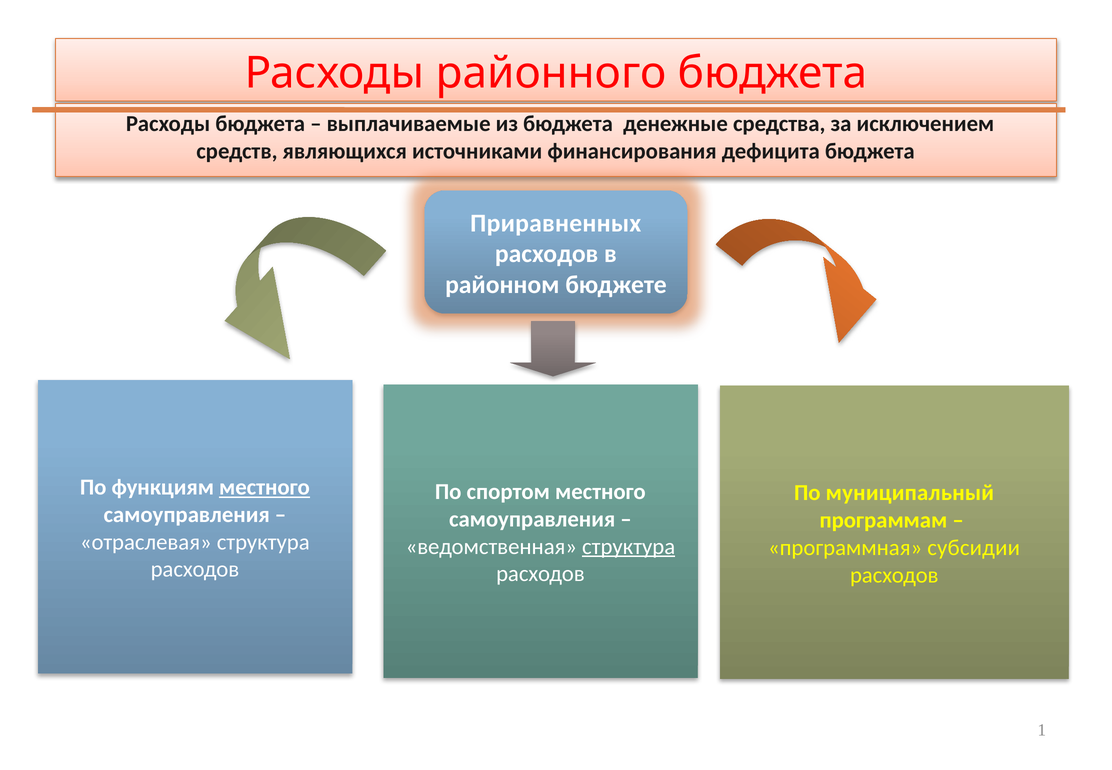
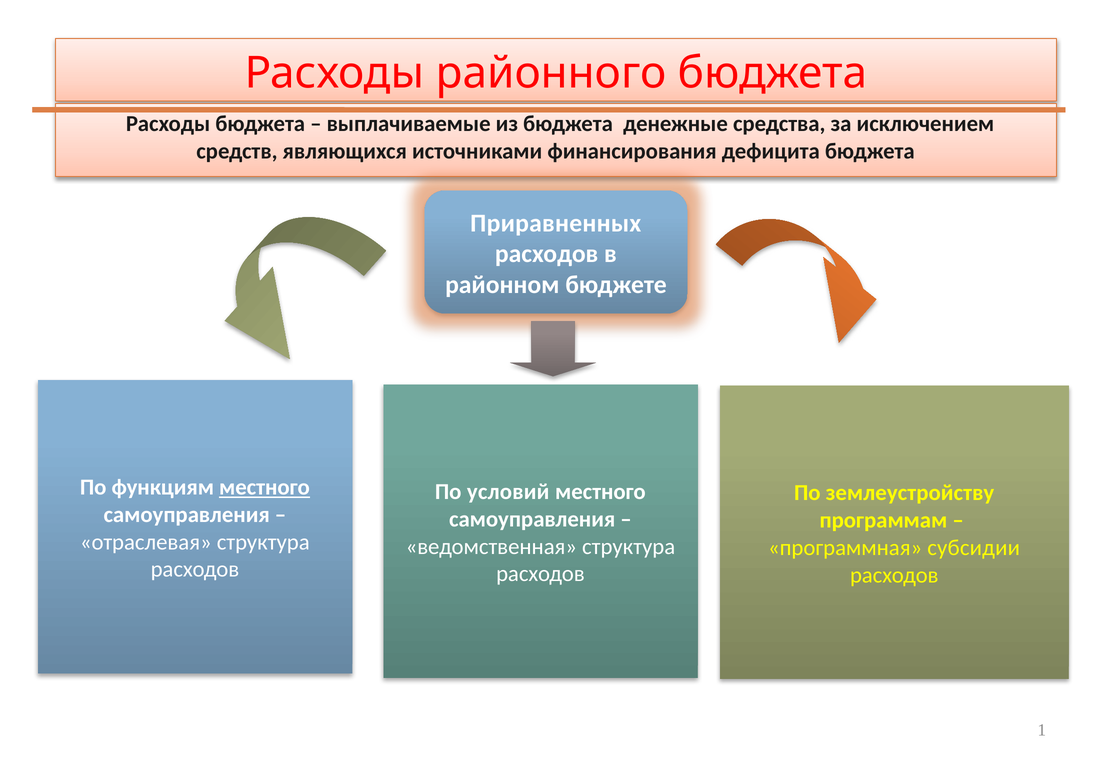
спортом: спортом -> условий (508, 492)
муниципальный: муниципальный -> землеустройству (910, 493)
структура underline: present -> none (629, 546)
